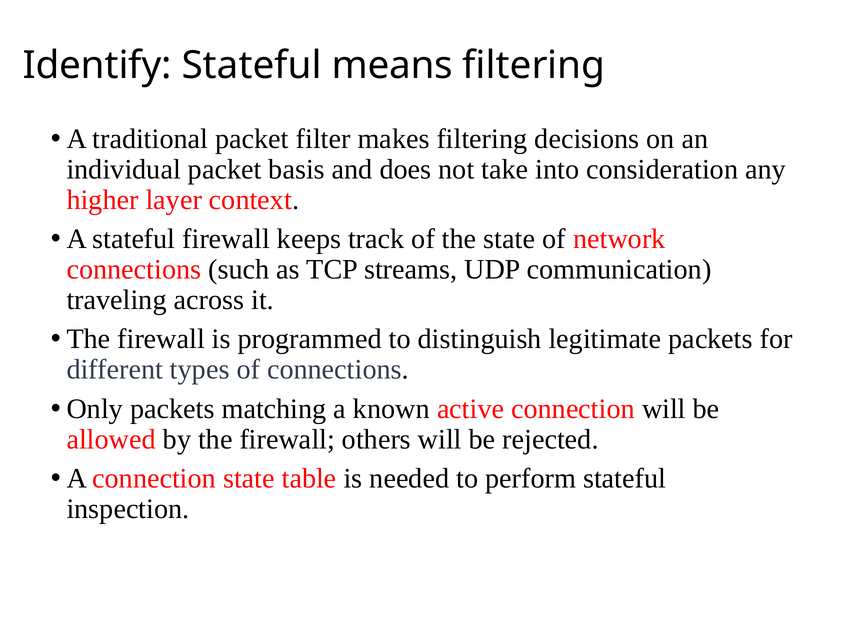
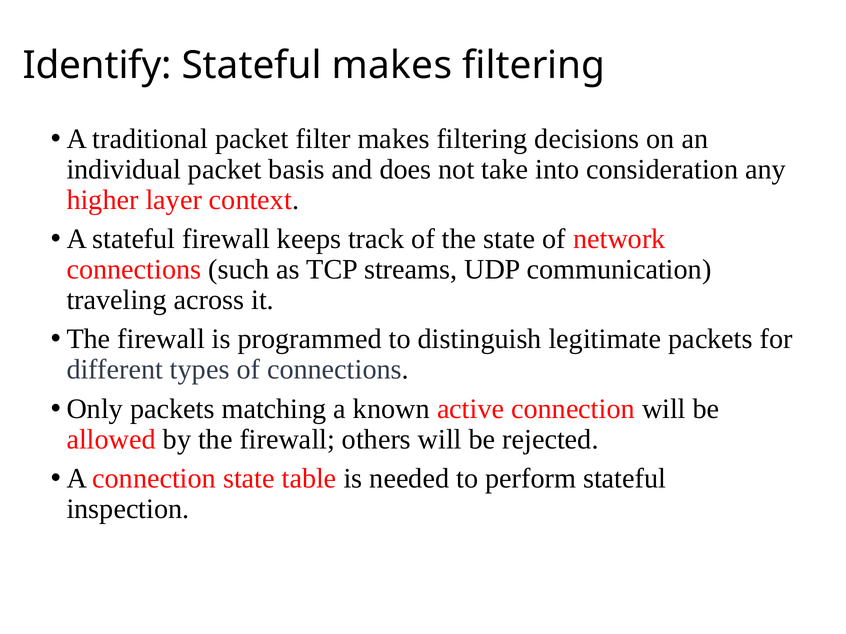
Stateful means: means -> makes (392, 65)
